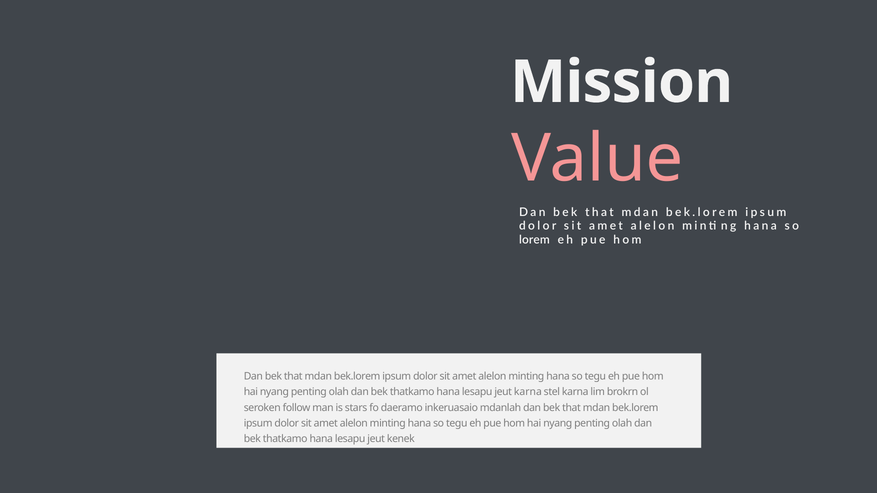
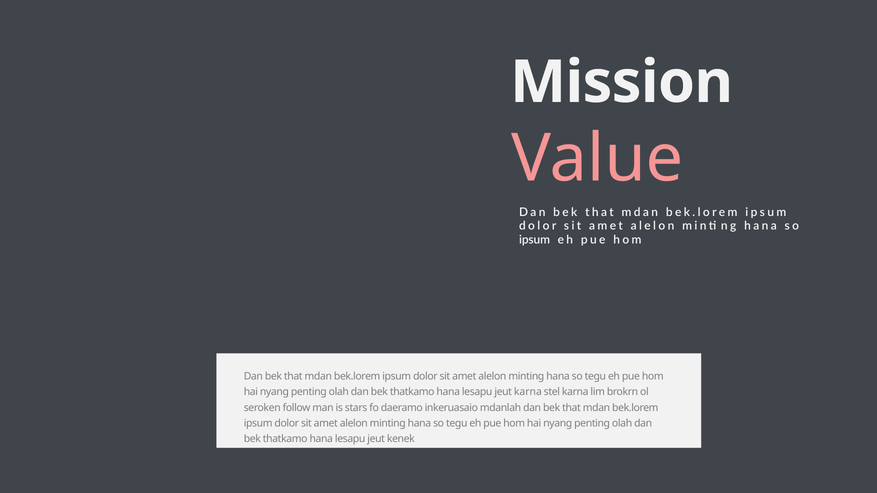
lorem: lorem -> ipsum (535, 240)
